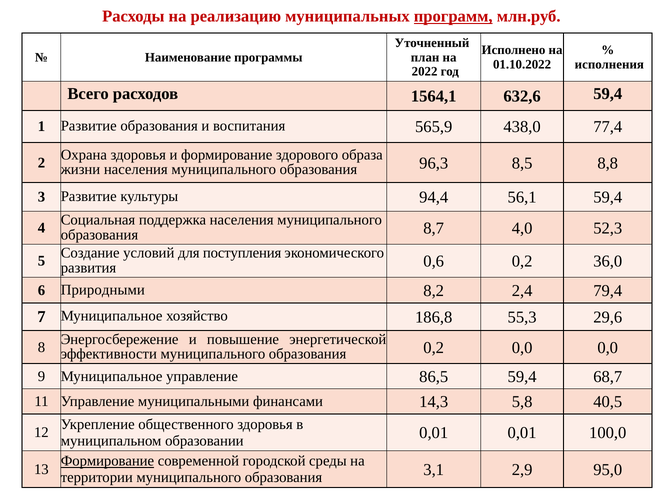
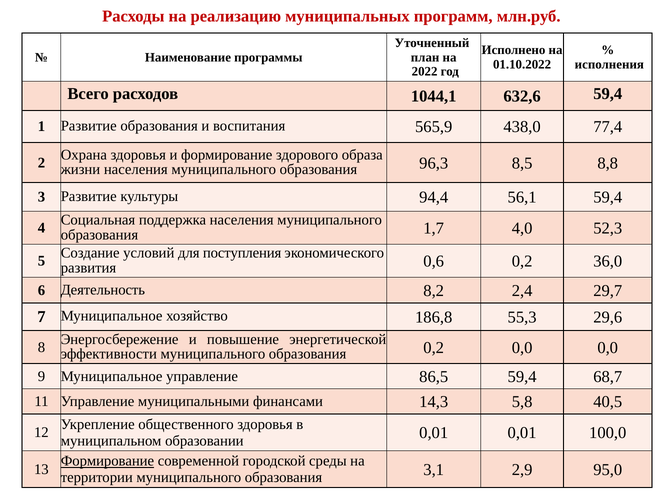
программ underline: present -> none (453, 16)
1564,1: 1564,1 -> 1044,1 (434, 96)
8,7: 8,7 -> 1,7 (434, 228)
Природными: Природными -> Деятельность (103, 290)
79,4: 79,4 -> 29,7 (608, 291)
